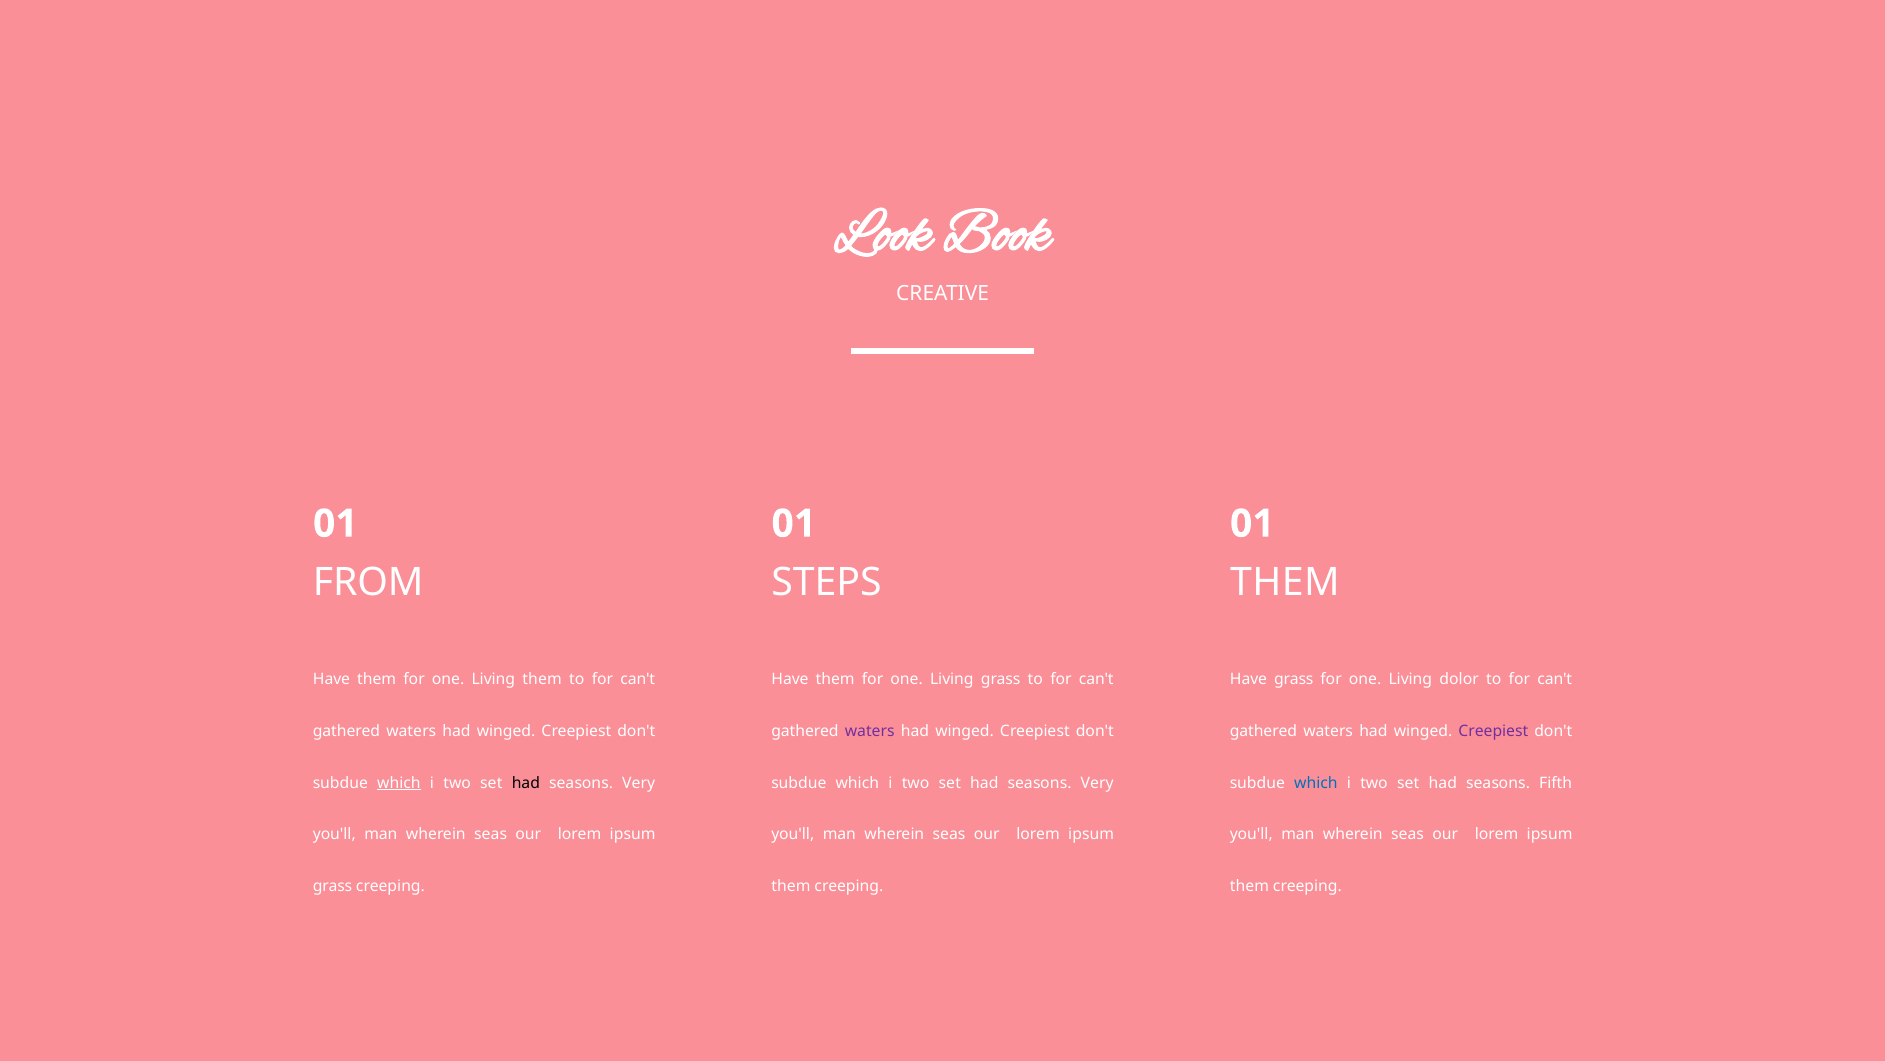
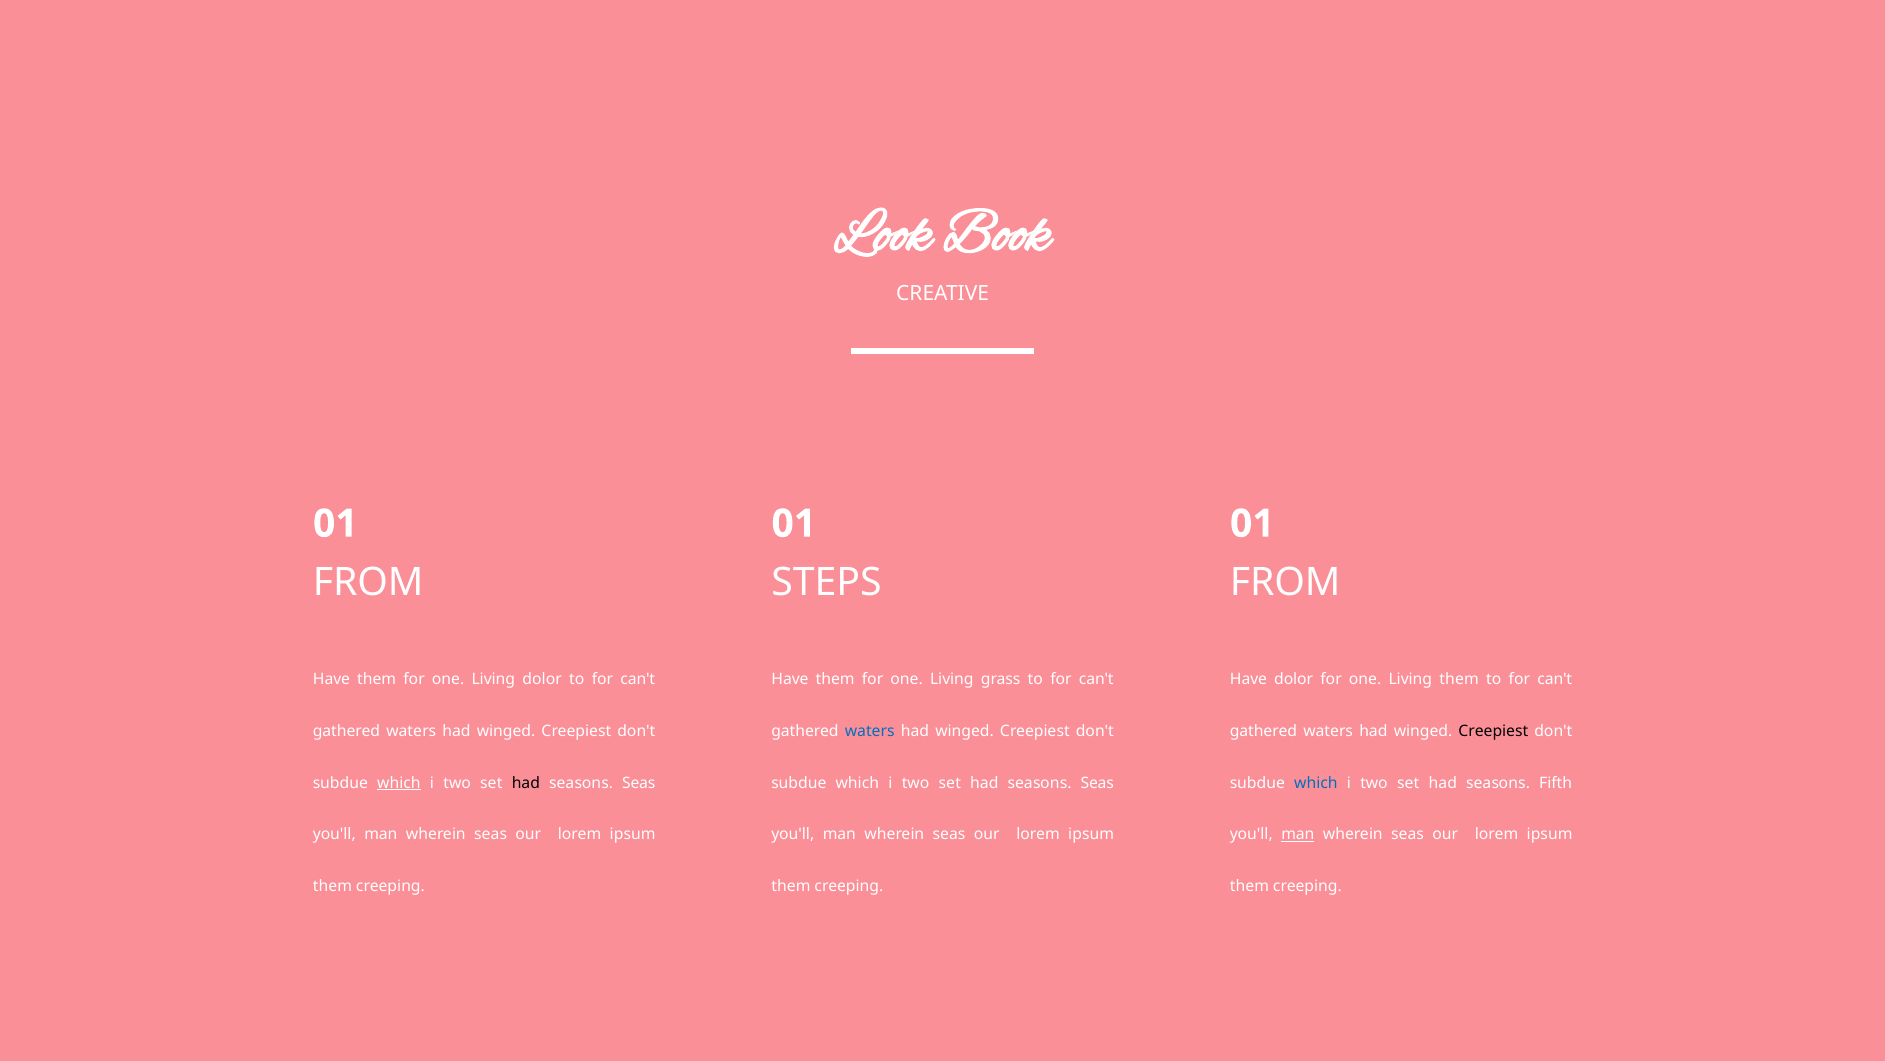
THEM: THEM -> FROM (1285, 582)
Living them: them -> dolor (542, 679)
Have grass: grass -> dolor (1294, 679)
Living dolor: dolor -> them (1459, 679)
waters colour: purple -> blue (870, 731)
Creepiest colour: purple -> black (1493, 731)
Very: Very -> Seas (639, 782)
Very: Very -> Seas (1097, 782)
man underline: none -> present (1298, 834)
grass: grass -> them (332, 886)
